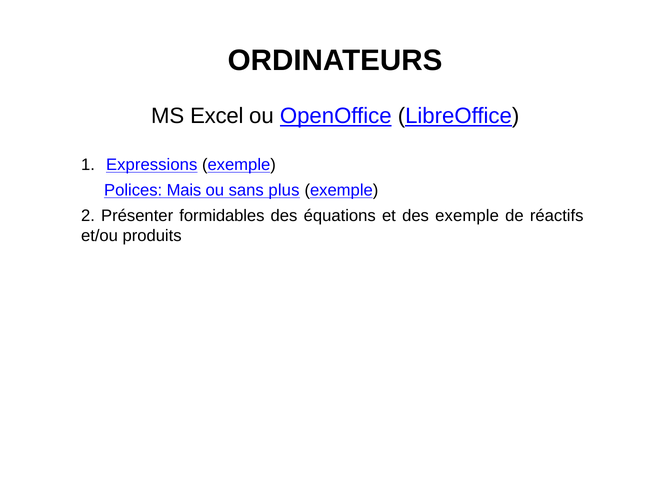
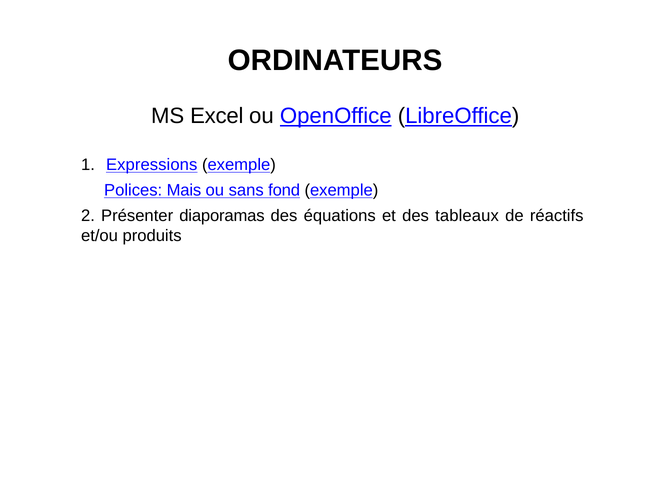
plus: plus -> fond (284, 190)
formidables: formidables -> diaporamas (222, 216)
des exemple: exemple -> tableaux (467, 216)
